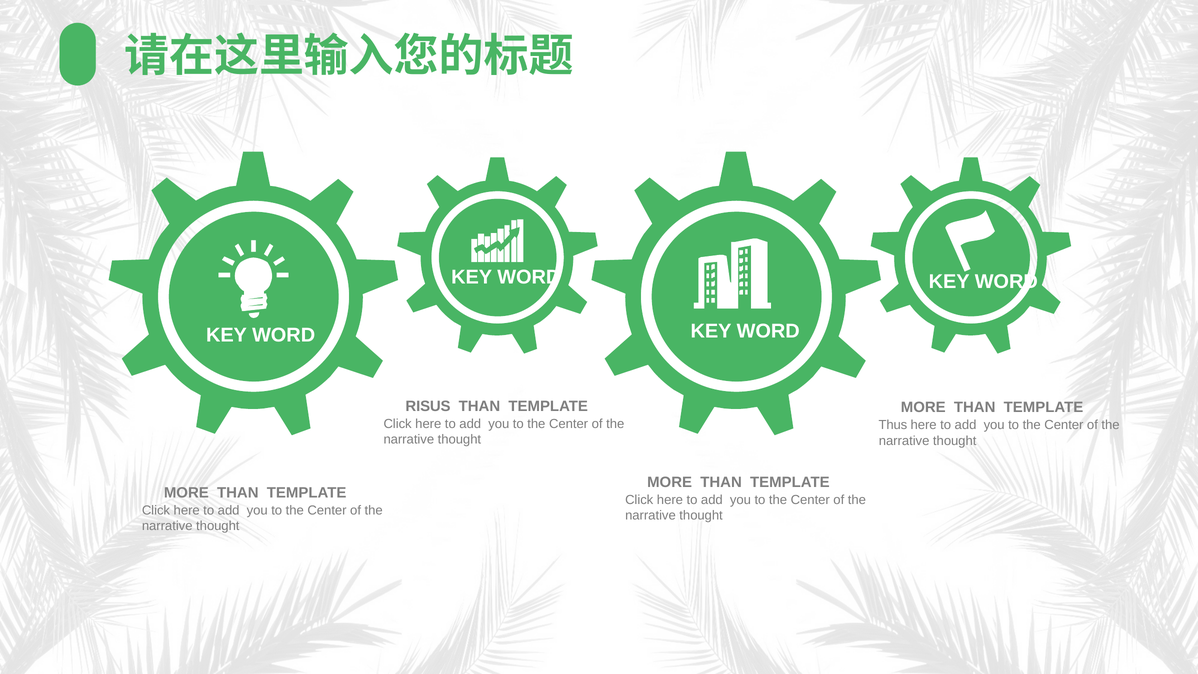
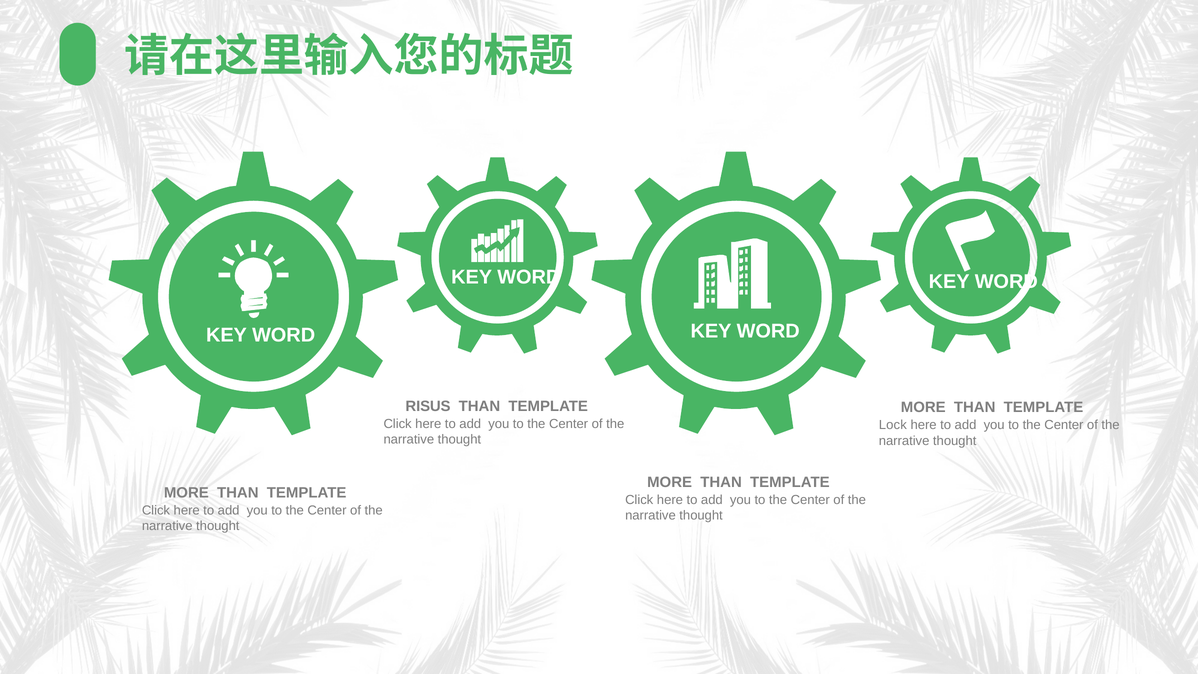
Thus: Thus -> Lock (893, 425)
